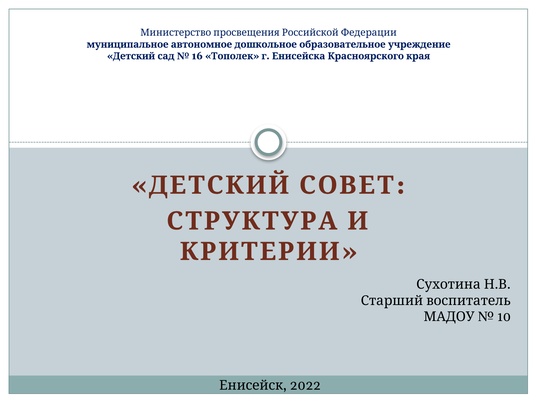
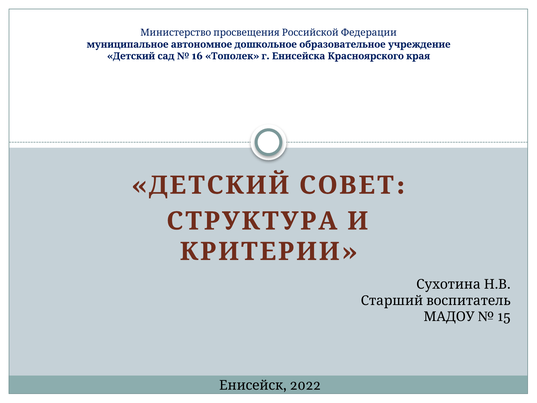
10: 10 -> 15 (504, 317)
